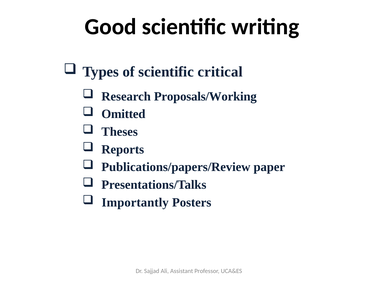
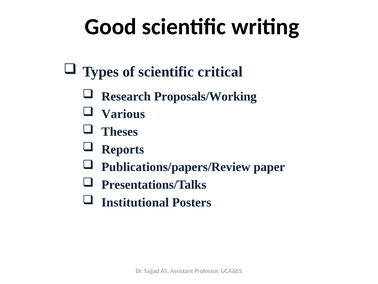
Omitted: Omitted -> Various (123, 114)
Importantly: Importantly -> Institutional (135, 202)
